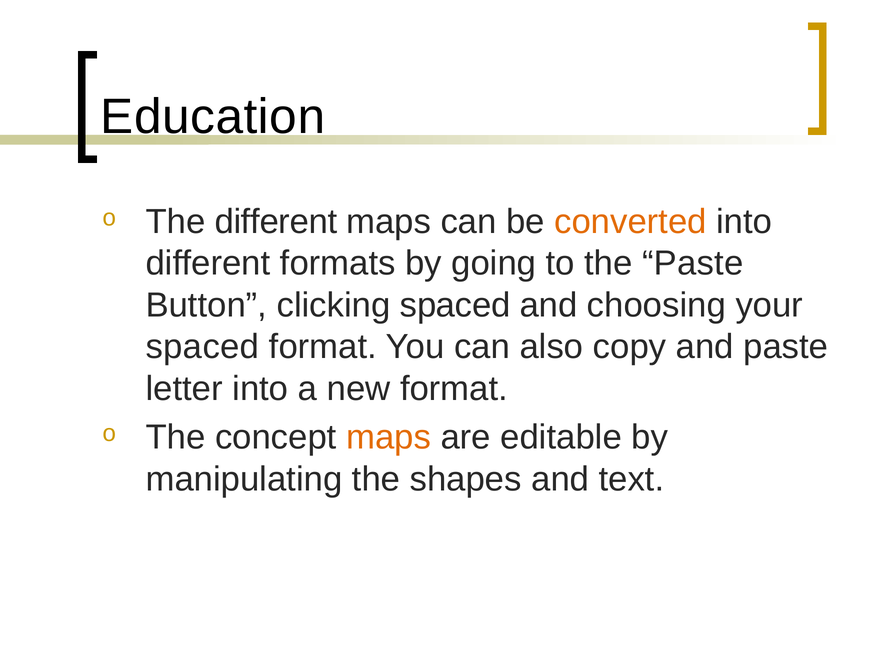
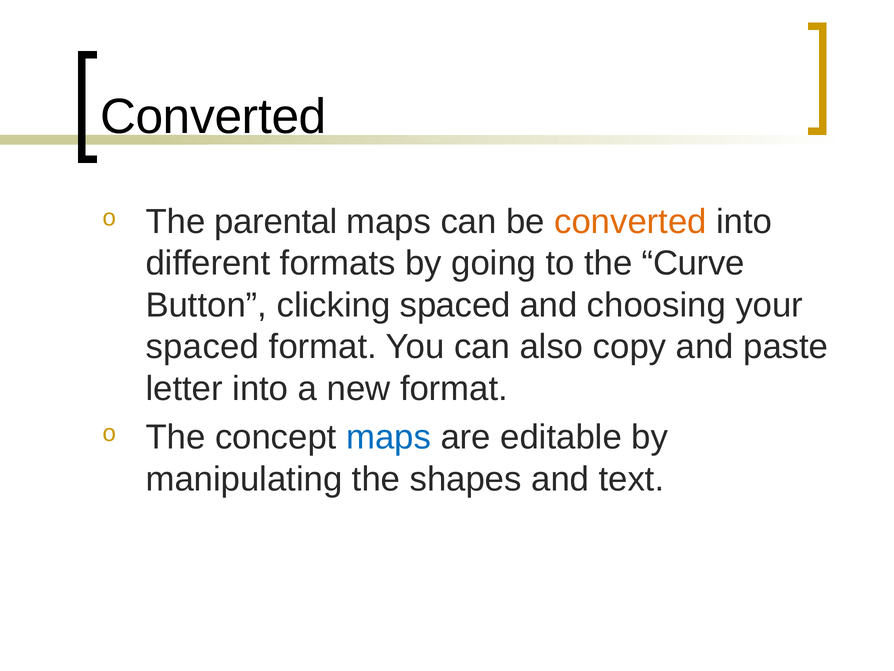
Education: Education -> Converted (213, 117)
The different: different -> parental (276, 221)
the Paste: Paste -> Curve (693, 263)
maps colour: orange -> blue (389, 437)
